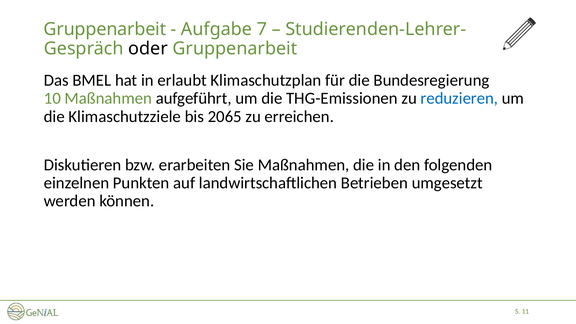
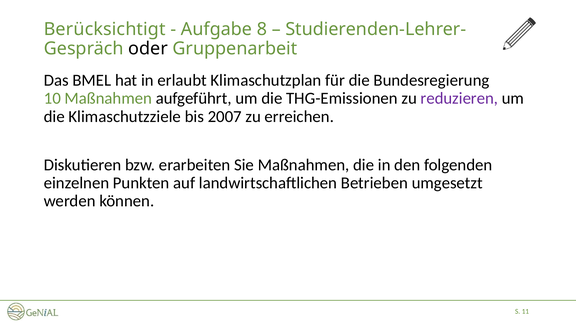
Gruppenarbeit: Gruppenarbeit -> Berücksichtigt (105, 29)
7: 7 -> 8 (262, 29)
reduzieren colour: blue -> purple (459, 98)
2065: 2065 -> 2007 (225, 117)
